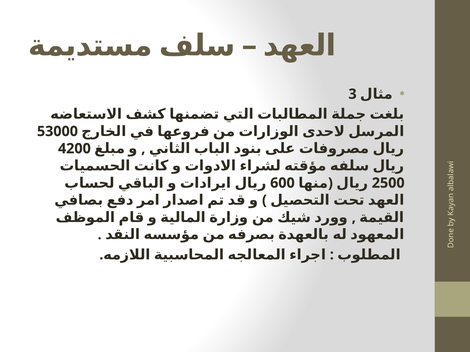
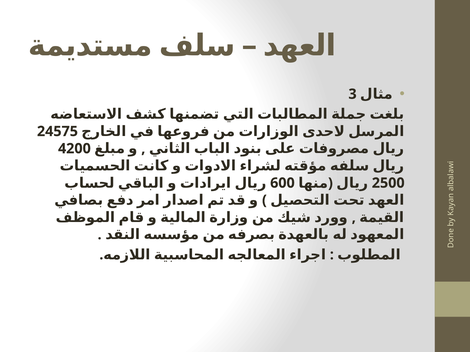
53000: 53000 -> 24575 (57, 132)
